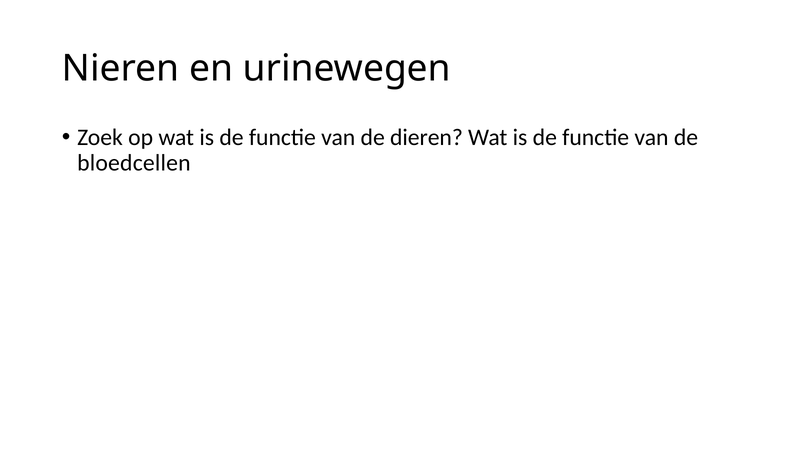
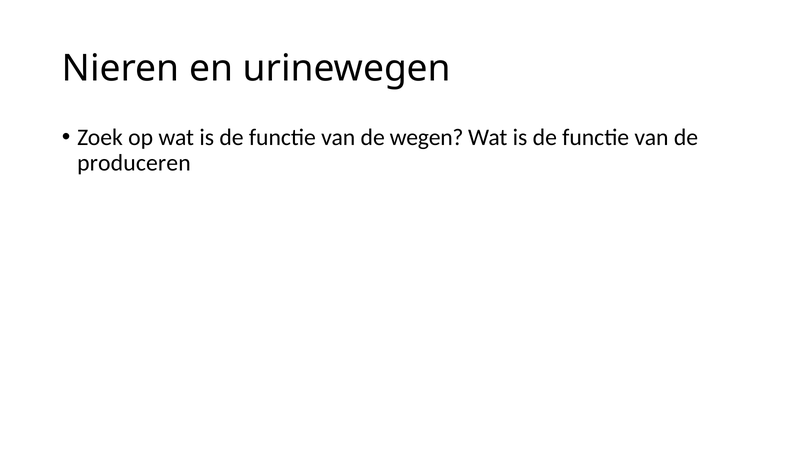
dieren: dieren -> wegen (427, 137)
bloedcellen: bloedcellen -> produceren (134, 163)
